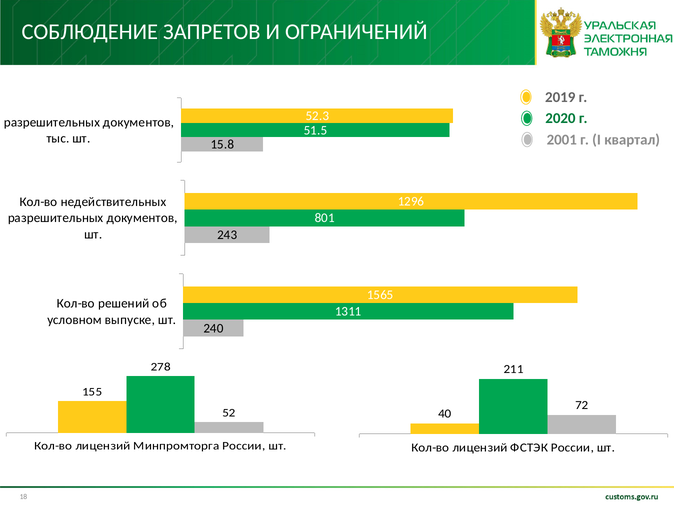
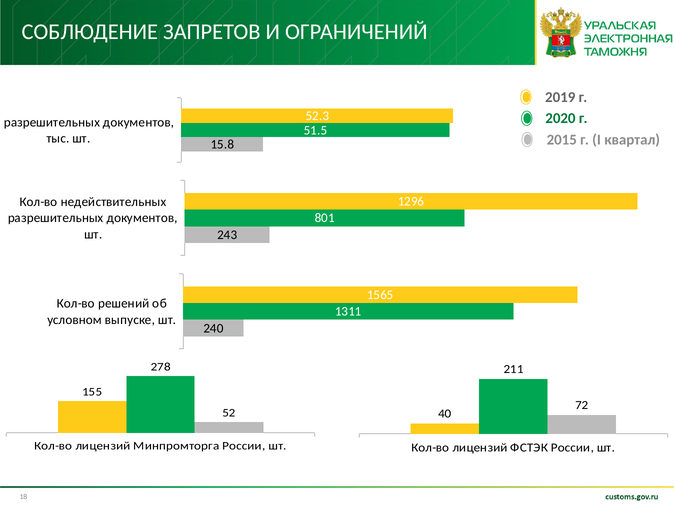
2001: 2001 -> 2015 (562, 140)
